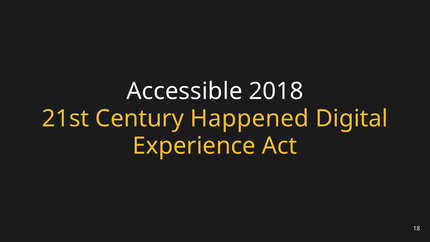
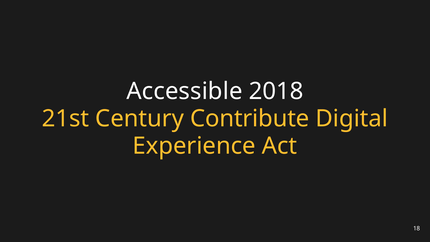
Happened: Happened -> Contribute (250, 119)
